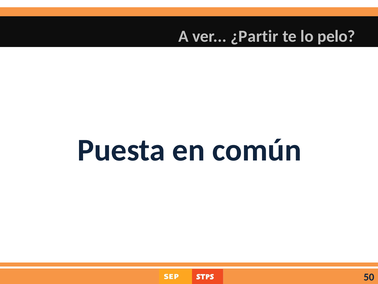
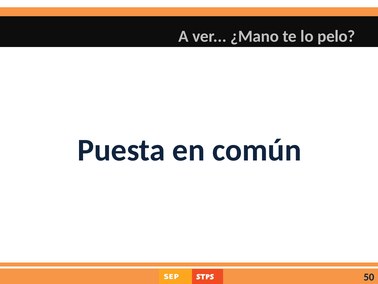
¿Partir: ¿Partir -> ¿Mano (255, 36)
